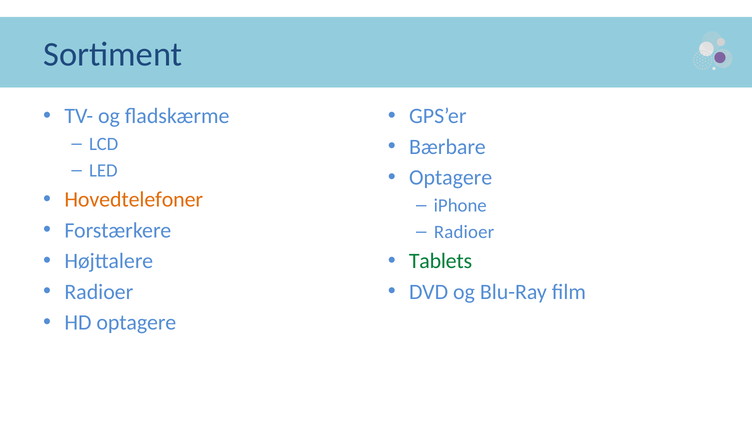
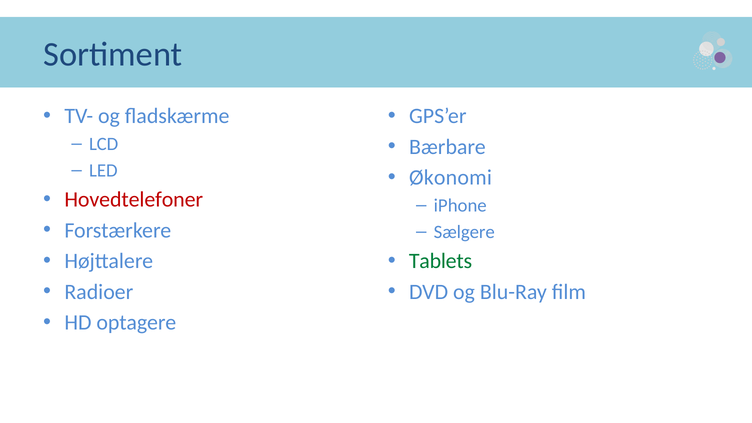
Optagere: Optagere -> Økonomi (451, 178)
Hovedtelefoner colour: orange -> red (134, 200)
Radioer: Radioer -> Sælgere (464, 232)
